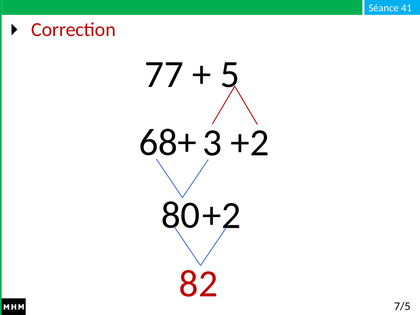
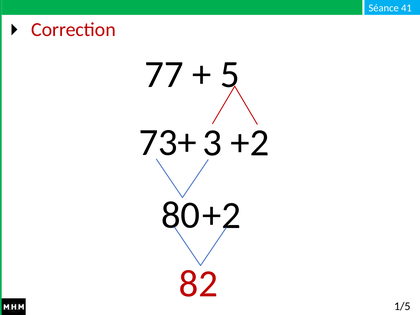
68+: 68+ -> 73+ (168, 143)
7/5: 7/5 -> 1/5 (402, 306)
